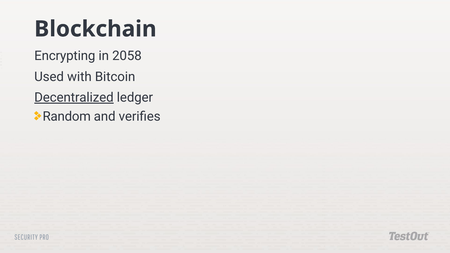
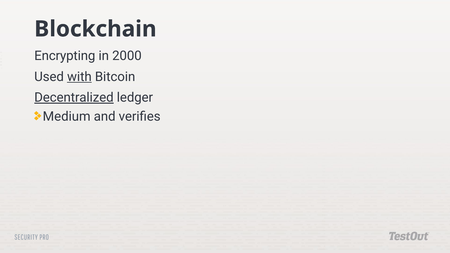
2058: 2058 -> 2000 (127, 56)
with underline: none -> present (79, 77)
Random: Random -> Medium (67, 116)
